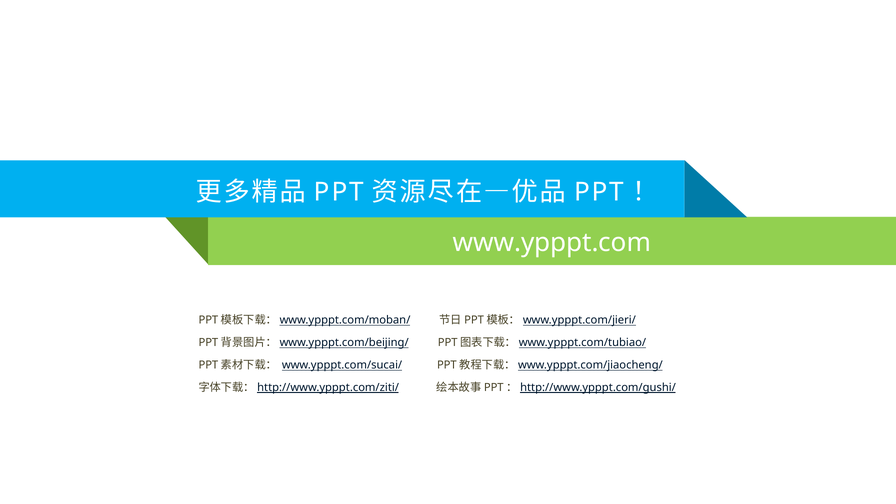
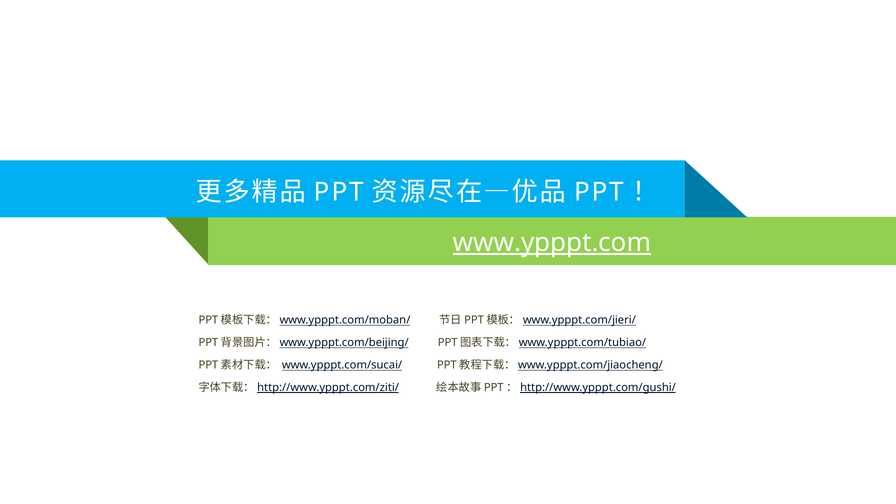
www.ypppt.com underline: none -> present (552, 243)
